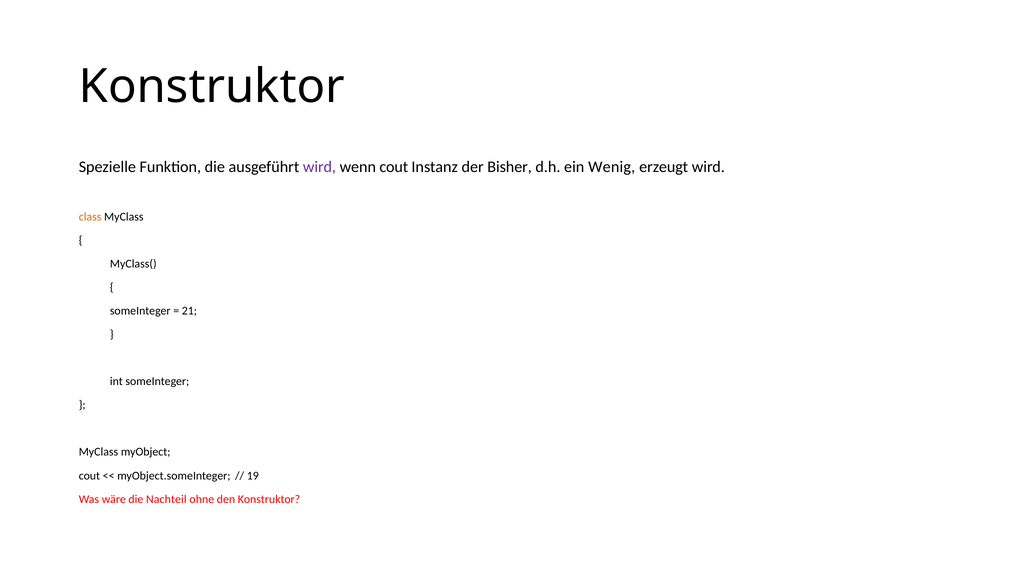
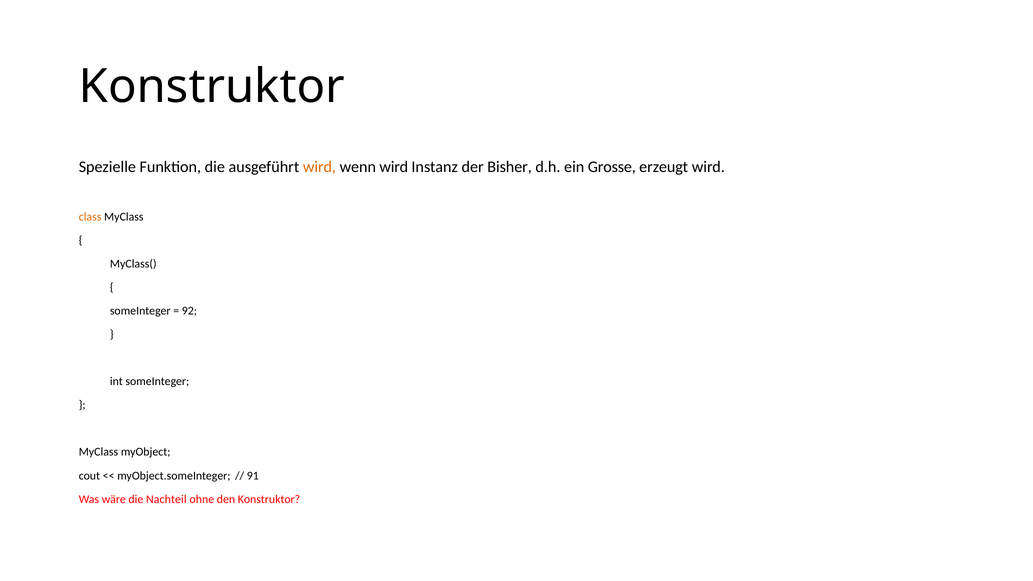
wird colour: purple -> orange (319, 167)
wenn cout: cout -> wird (394, 167)
Wenig: Wenig -> Grosse (612, 167)
21: 21 -> 92 (189, 311)
19: 19 -> 91 (253, 476)
